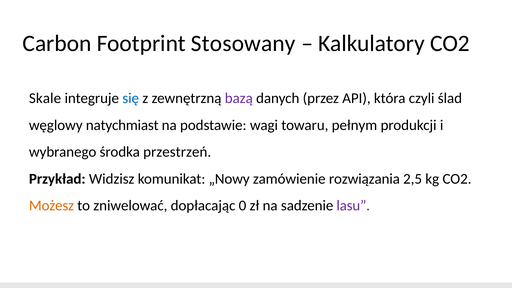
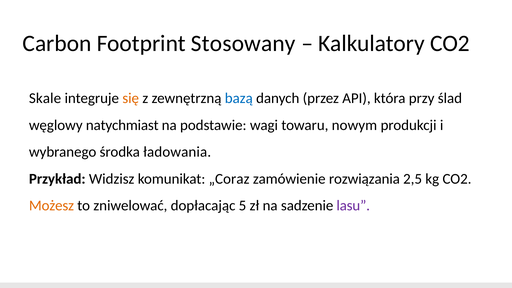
się colour: blue -> orange (131, 98)
bazą colour: purple -> blue (239, 98)
czyli: czyli -> przy (422, 98)
pełnym: pełnym -> nowym (354, 125)
przestrzeń: przestrzeń -> ładowania (177, 152)
„Nowy: „Nowy -> „Coraz (229, 179)
0: 0 -> 5 (243, 206)
